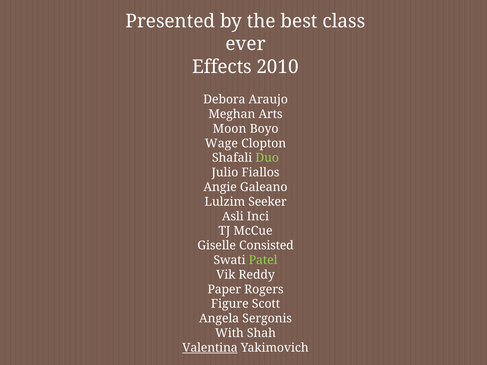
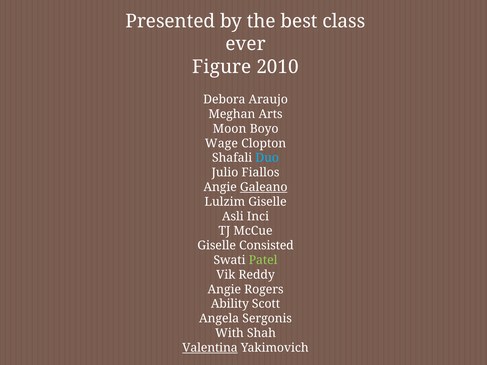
Effects: Effects -> Figure (222, 67)
Duo colour: light green -> light blue (267, 158)
Galeano underline: none -> present (264, 187)
Lulzim Seeker: Seeker -> Giselle (267, 202)
Paper: Paper -> Angie (224, 290)
Figure: Figure -> Ability (230, 304)
